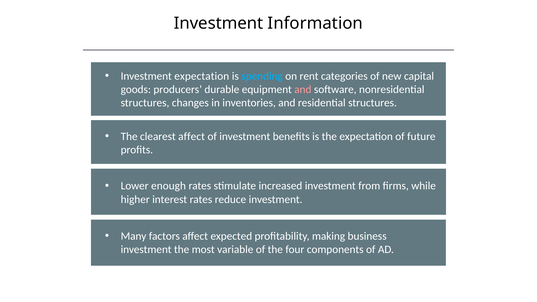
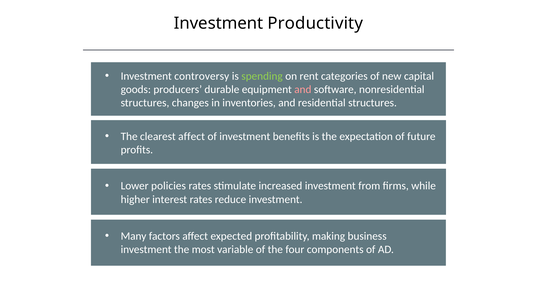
Information: Information -> Productivity (315, 23)
Investment expectation: expectation -> controversy (202, 76)
spending colour: light blue -> light green (262, 76)
enough: enough -> policies (169, 186)
